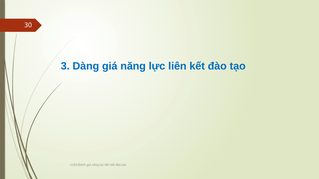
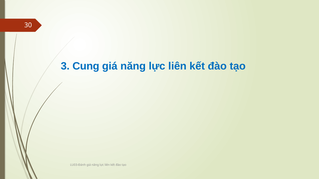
Dàng: Dàng -> Cung (86, 66)
